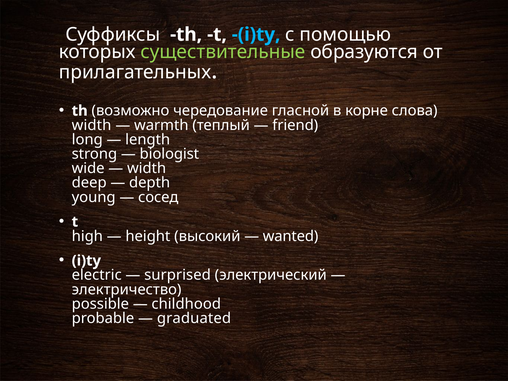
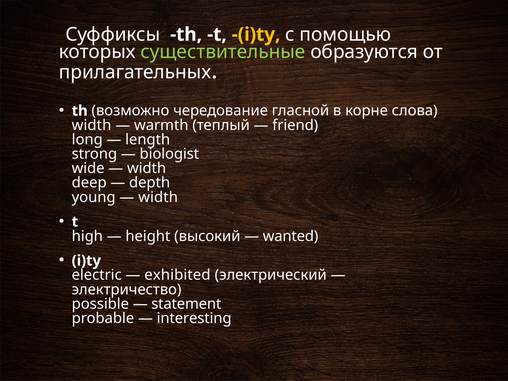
-(i)ty colour: light blue -> yellow (256, 34)
сосед: сосед -> width (158, 197)
surprised: surprised -> exhibited (177, 275)
childhood: childhood -> statement (186, 304)
graduated: graduated -> interesting (194, 318)
